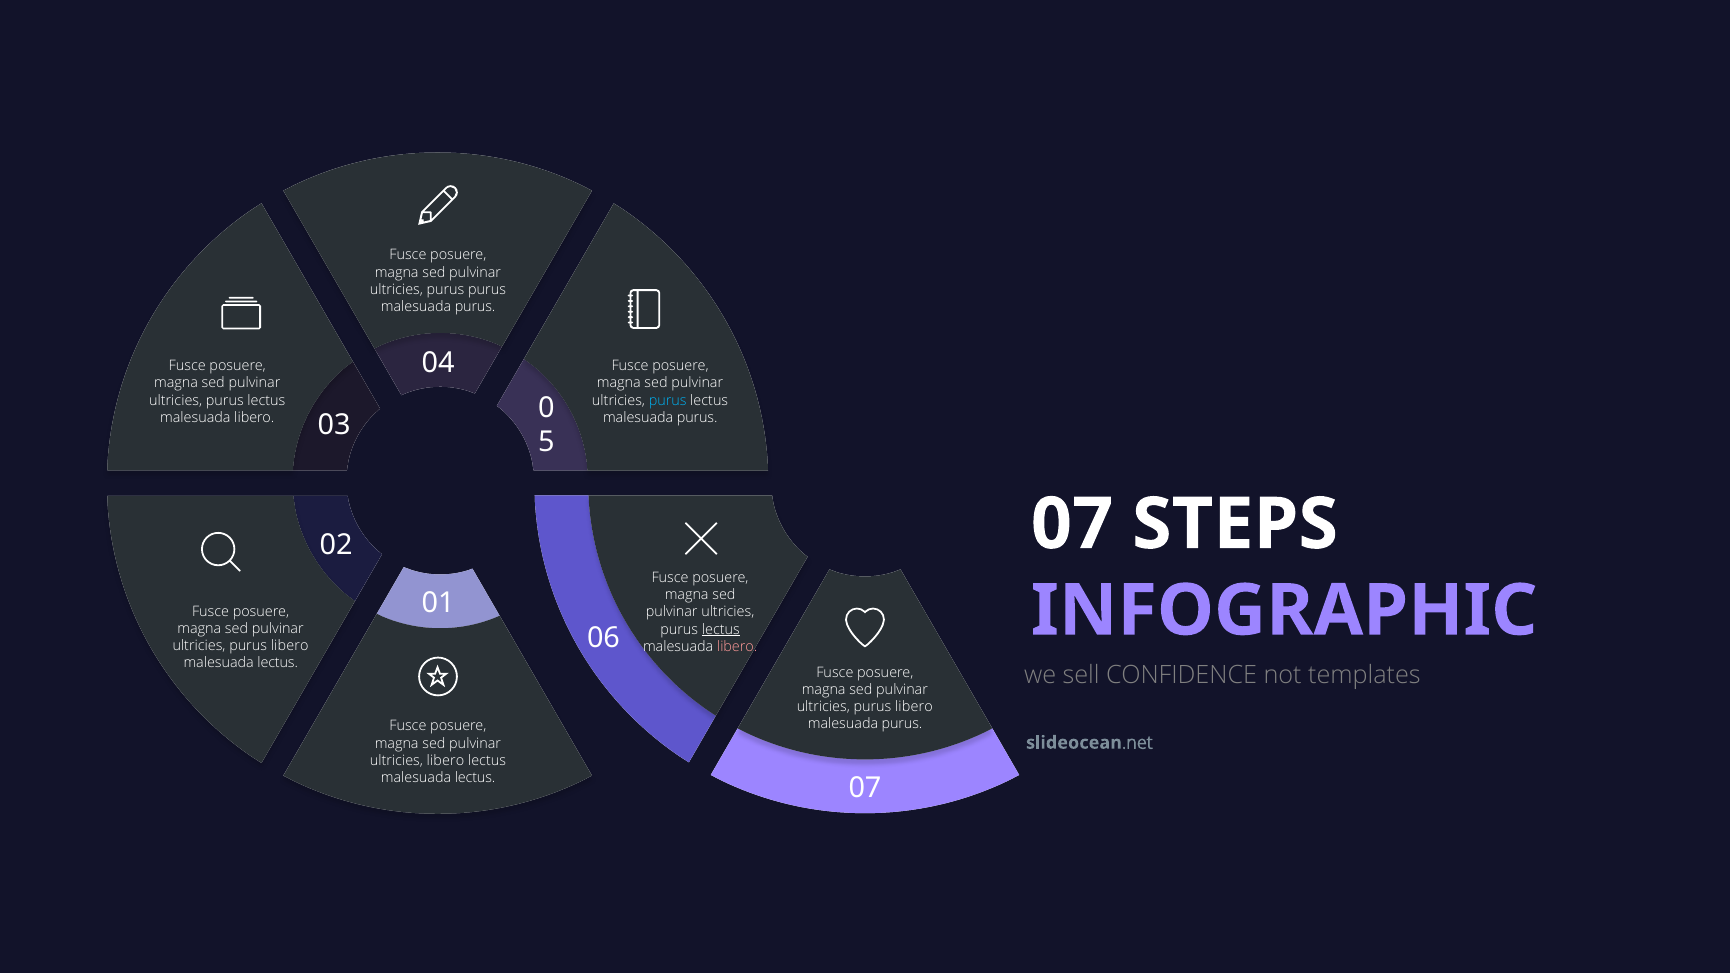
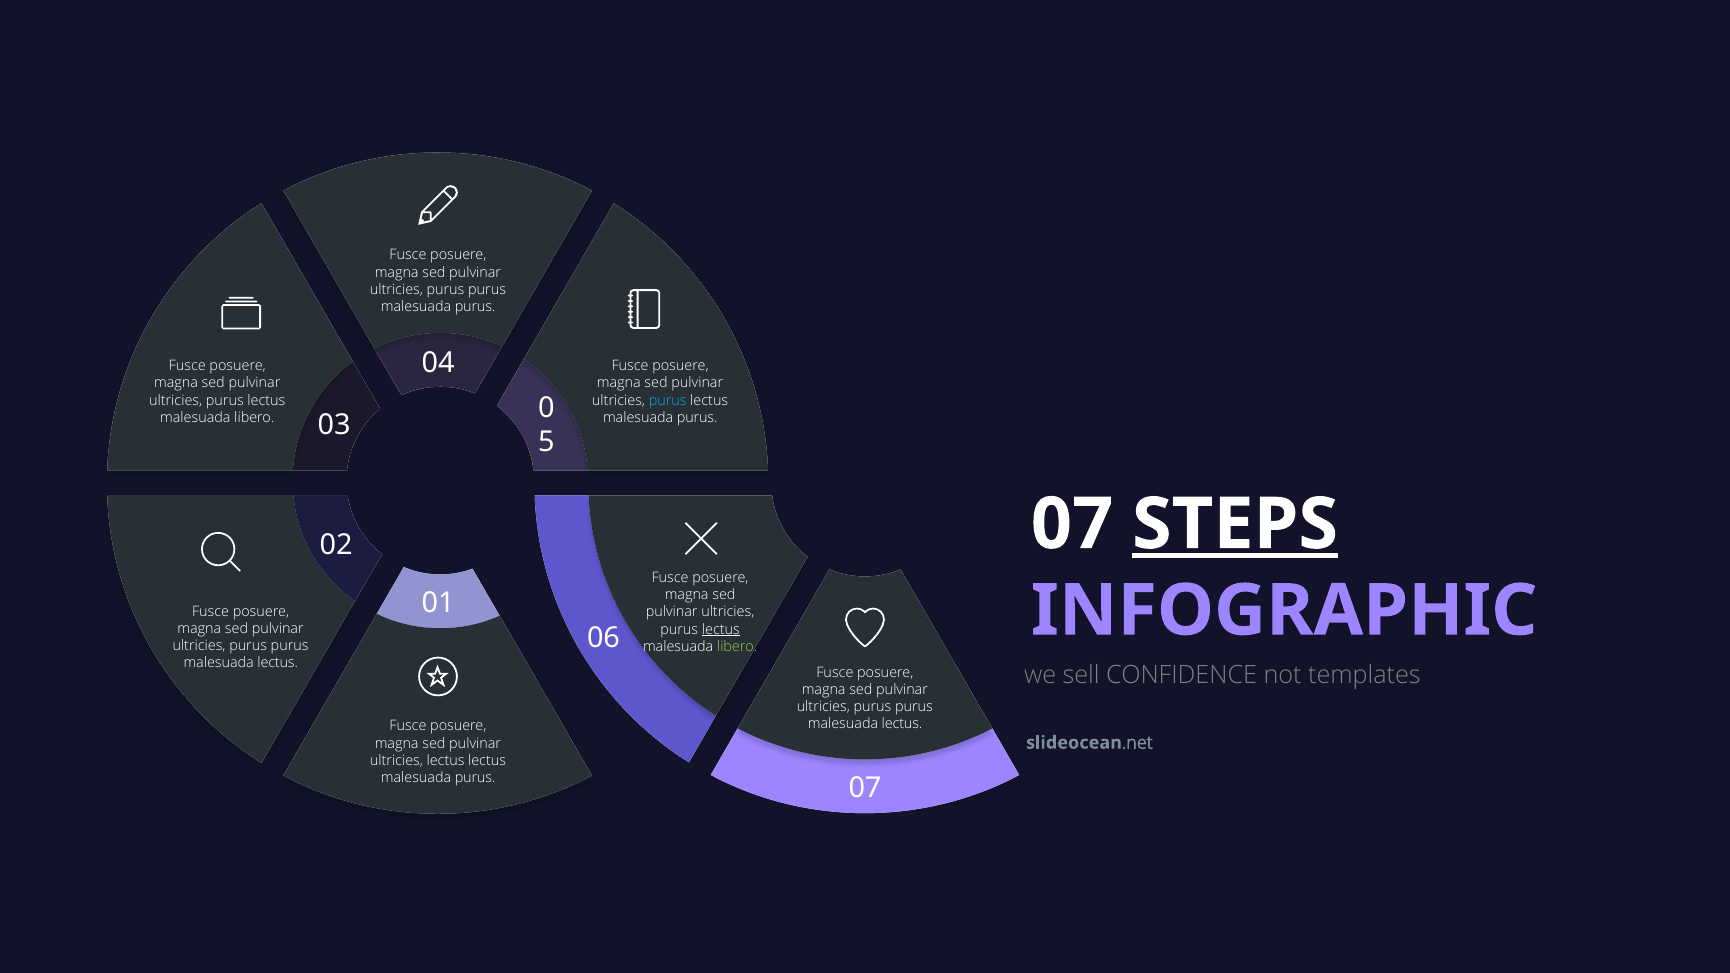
STEPS underline: none -> present (1235, 524)
libero: libero -> purus (290, 646)
libero colour: pink -> light green (737, 647)
libero: libero -> purus (914, 707)
purus: purus -> lectus (902, 724)
ultricies libero: libero -> lectus (446, 761)
lectus: lectus -> purus (475, 778)
